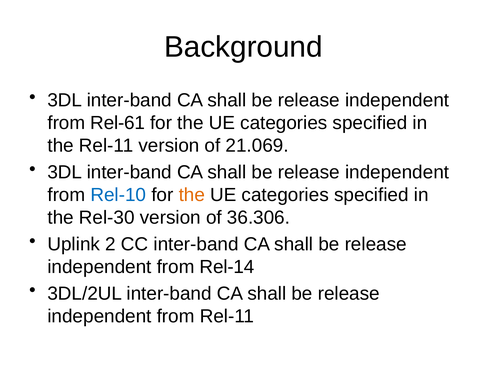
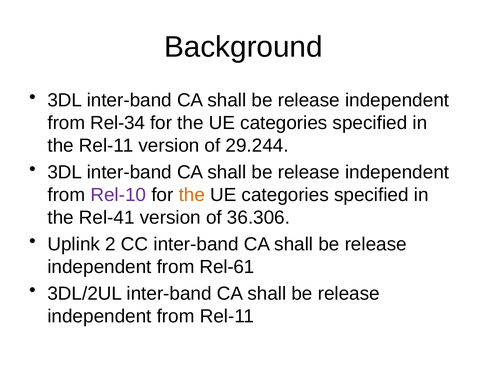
Rel-61: Rel-61 -> Rel-34 (118, 123)
21.069: 21.069 -> 29.244 (257, 146)
Rel-10 colour: blue -> purple (118, 195)
Rel-30: Rel-30 -> Rel-41 (107, 218)
Rel-14: Rel-14 -> Rel-61 (227, 267)
